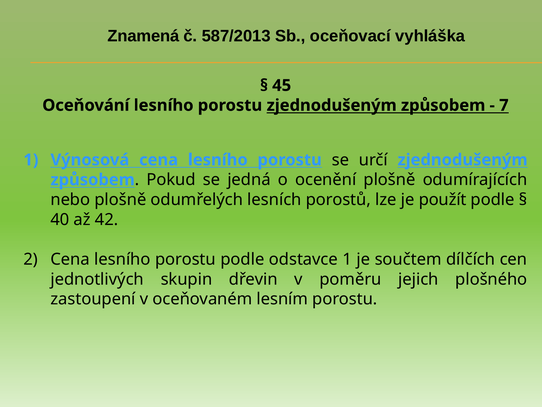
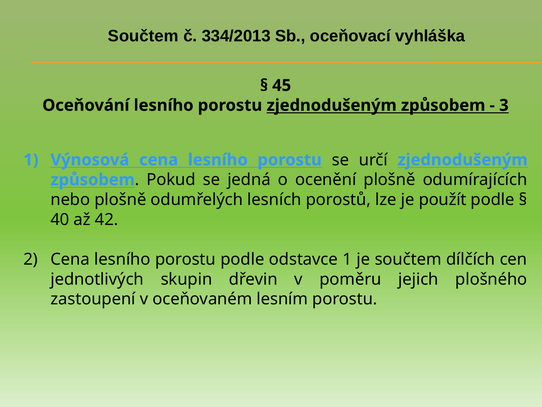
Znamená: Znamená -> Součtem (143, 36)
587/2013: 587/2013 -> 334/2013 (236, 36)
7: 7 -> 3 (504, 105)
